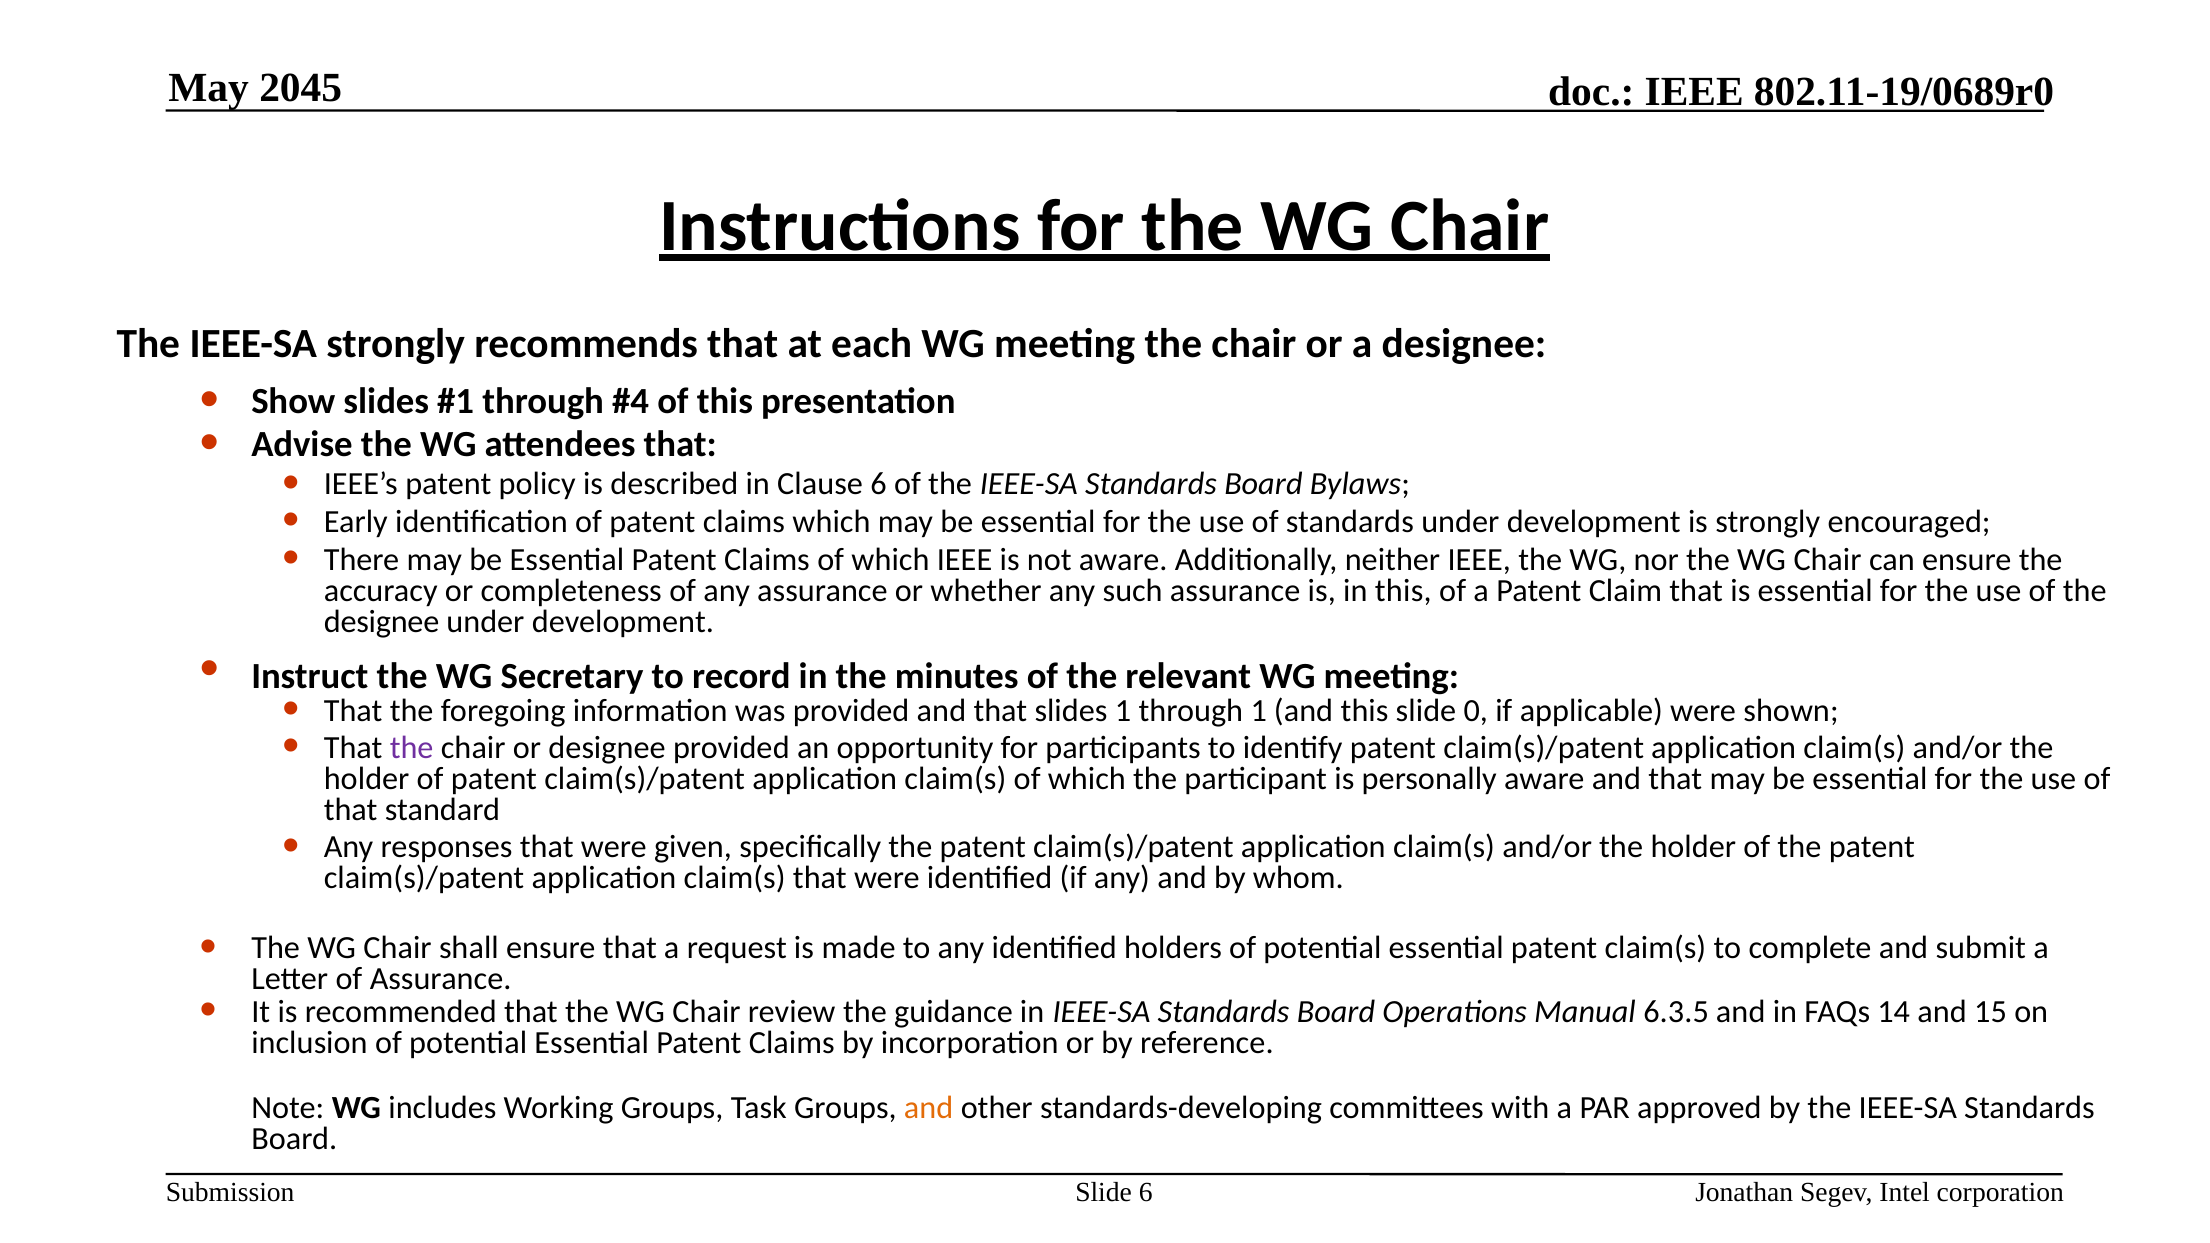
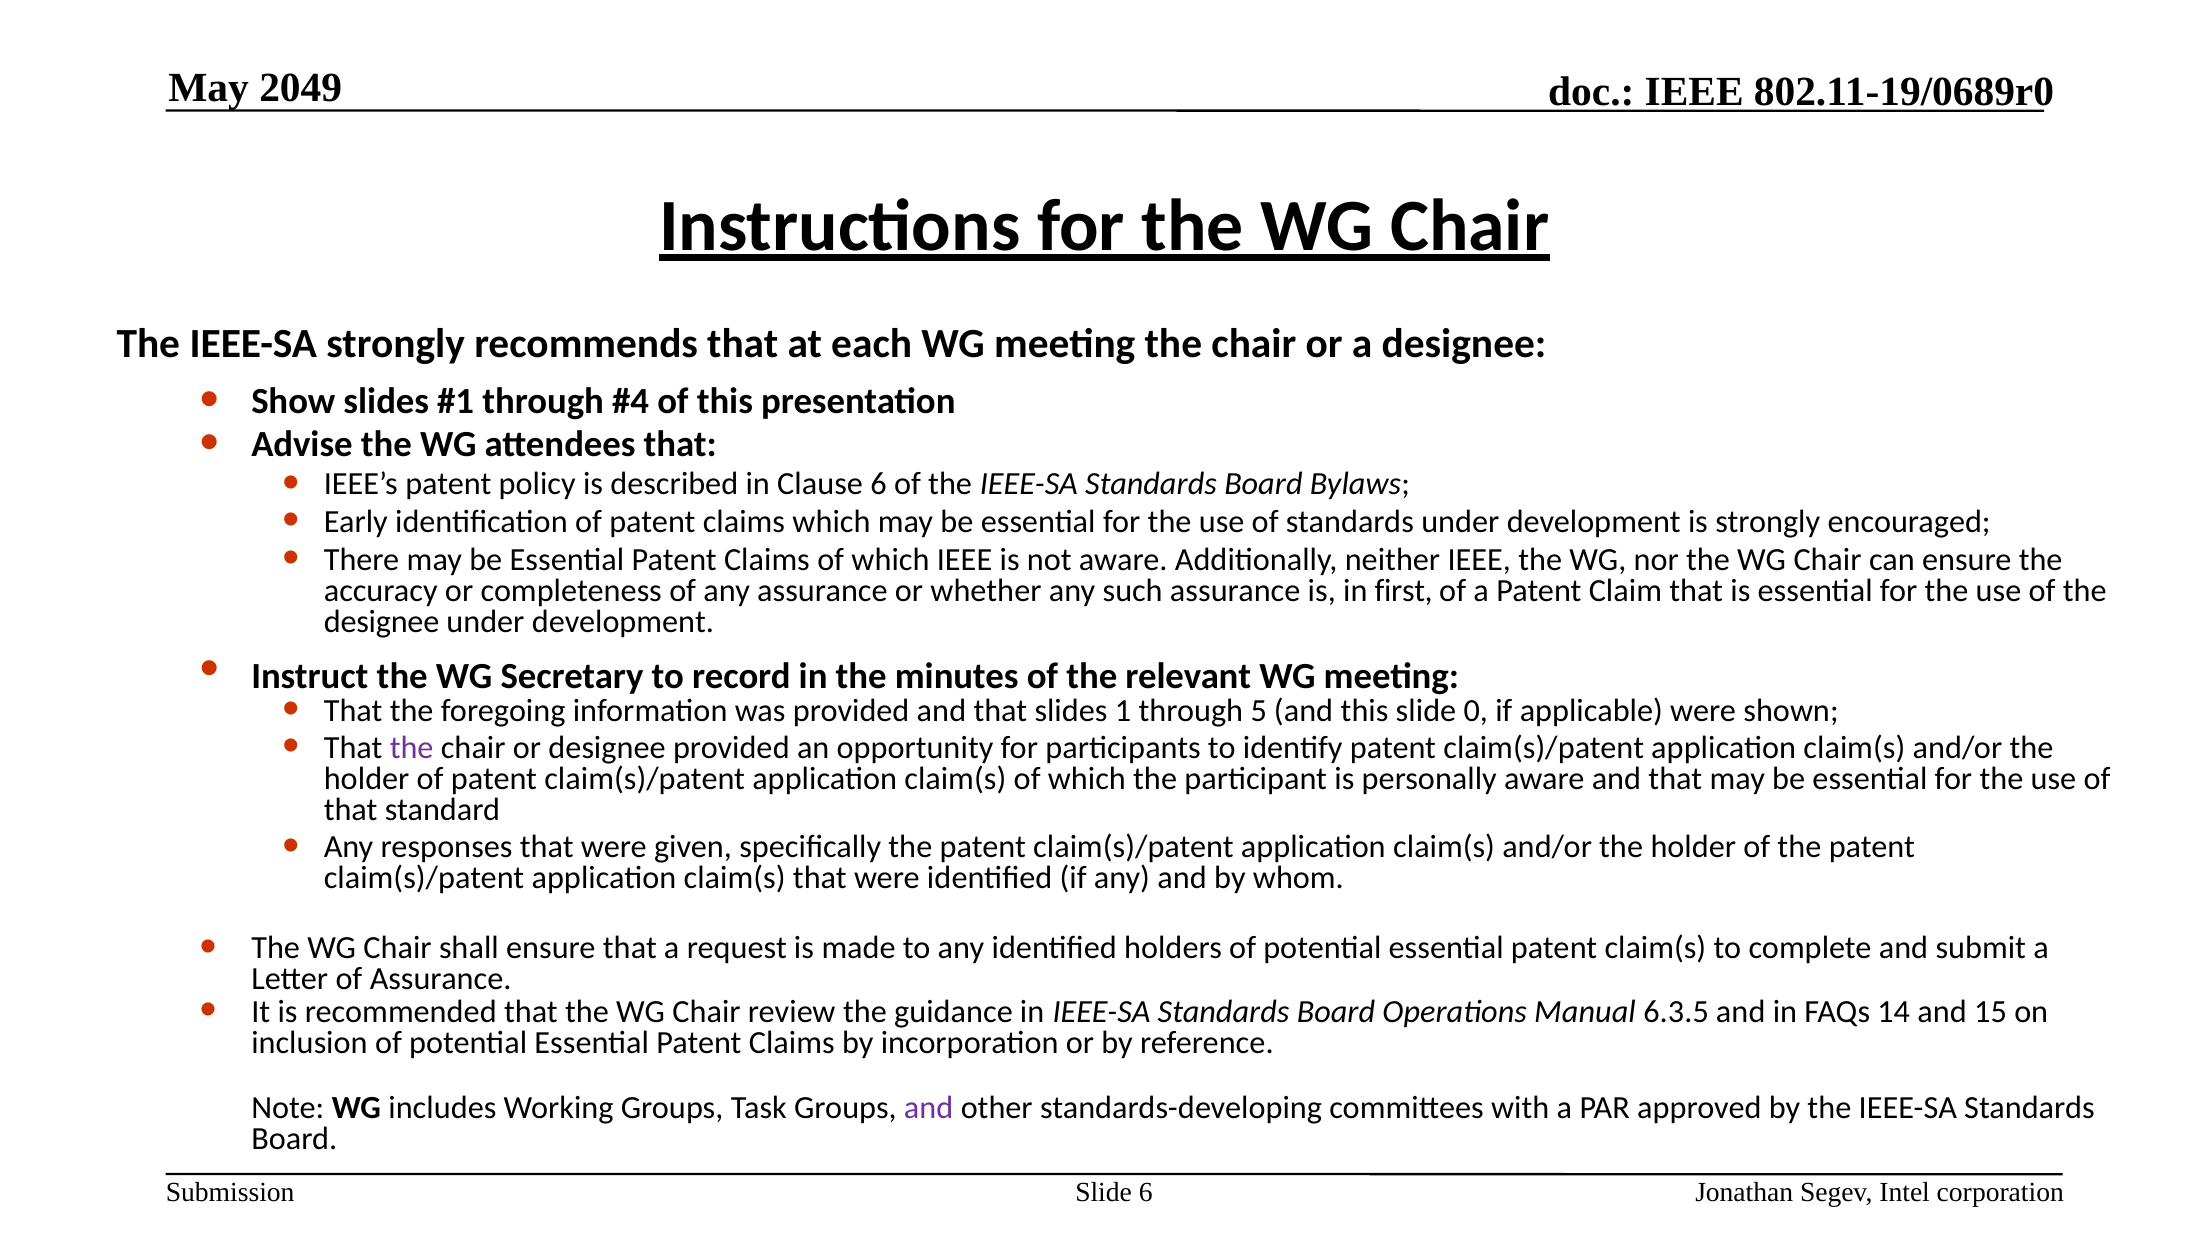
2045: 2045 -> 2049 (301, 88)
in this: this -> first (1404, 591)
through 1: 1 -> 5 (1259, 711)
and colour: orange -> purple (929, 1108)
